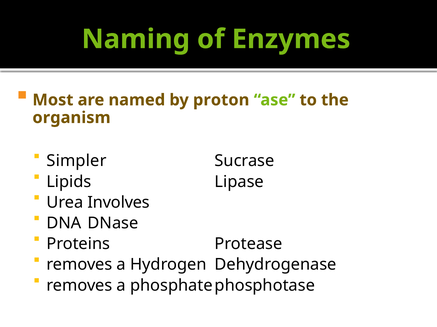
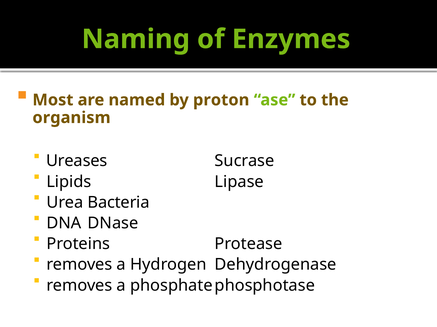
Simpler: Simpler -> Ureases (77, 161)
Involves: Involves -> Bacteria (119, 203)
